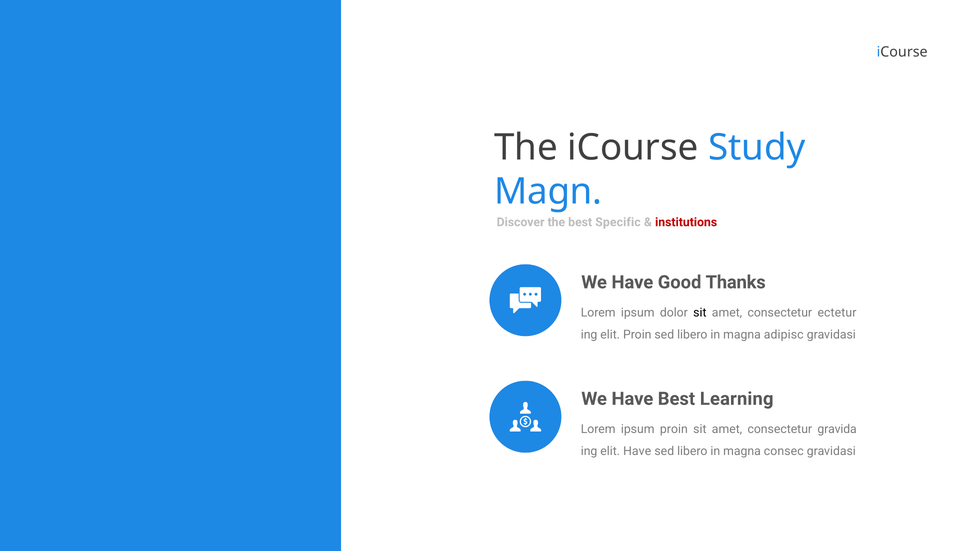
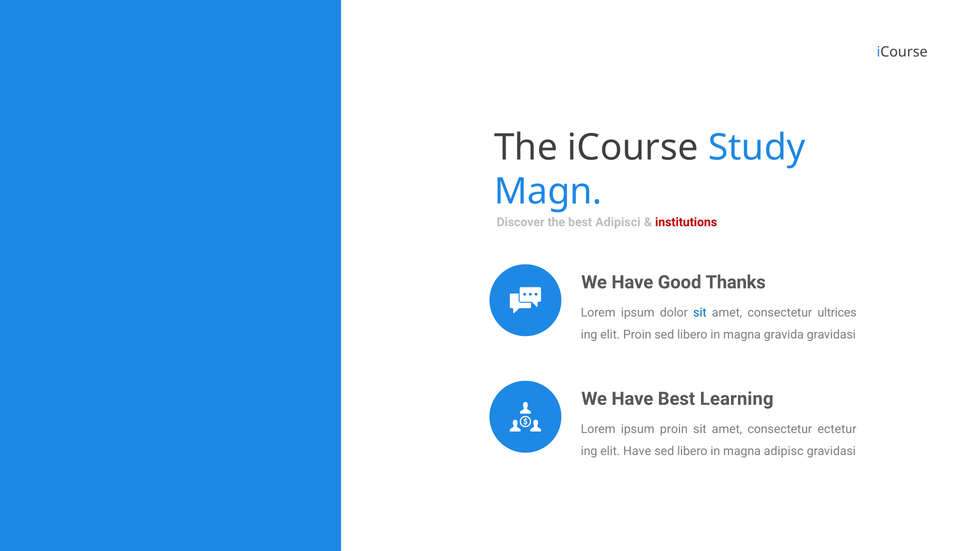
Specific: Specific -> Adipisci (618, 222)
sit colour: black -> blue (700, 313)
ectetur: ectetur -> ultrices (837, 313)
adipisc: adipisc -> gravida (784, 335)
gravida: gravida -> ectetur (837, 429)
consec: consec -> adipisc (784, 451)
